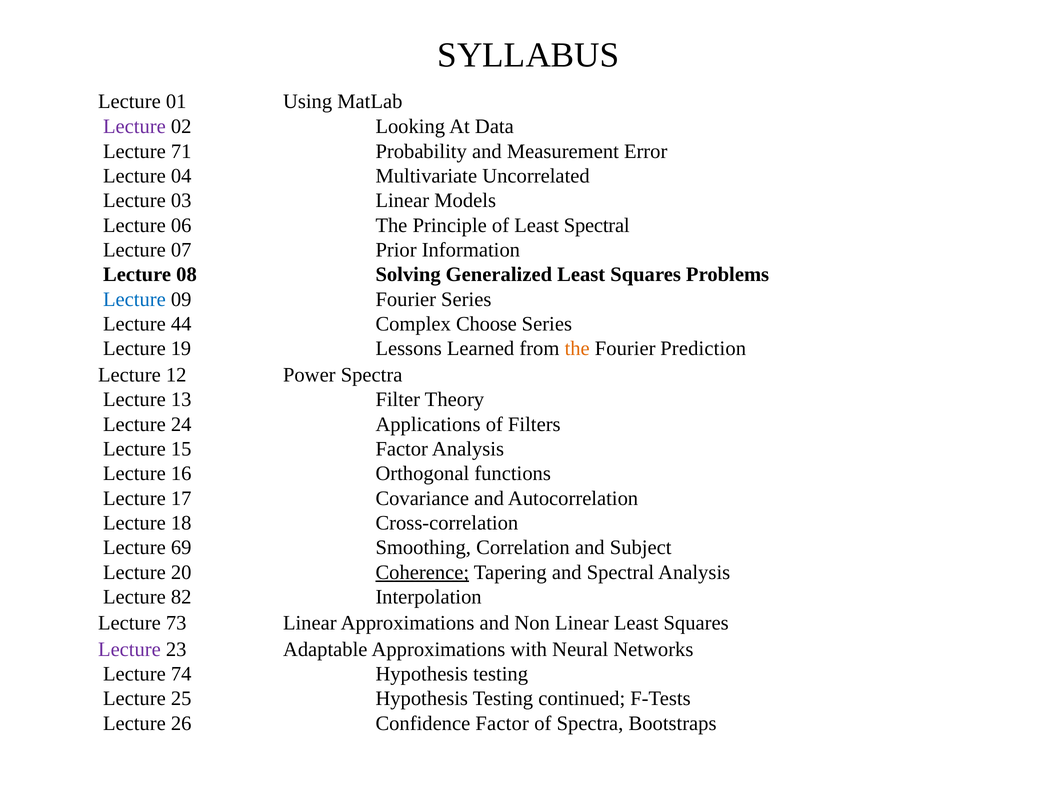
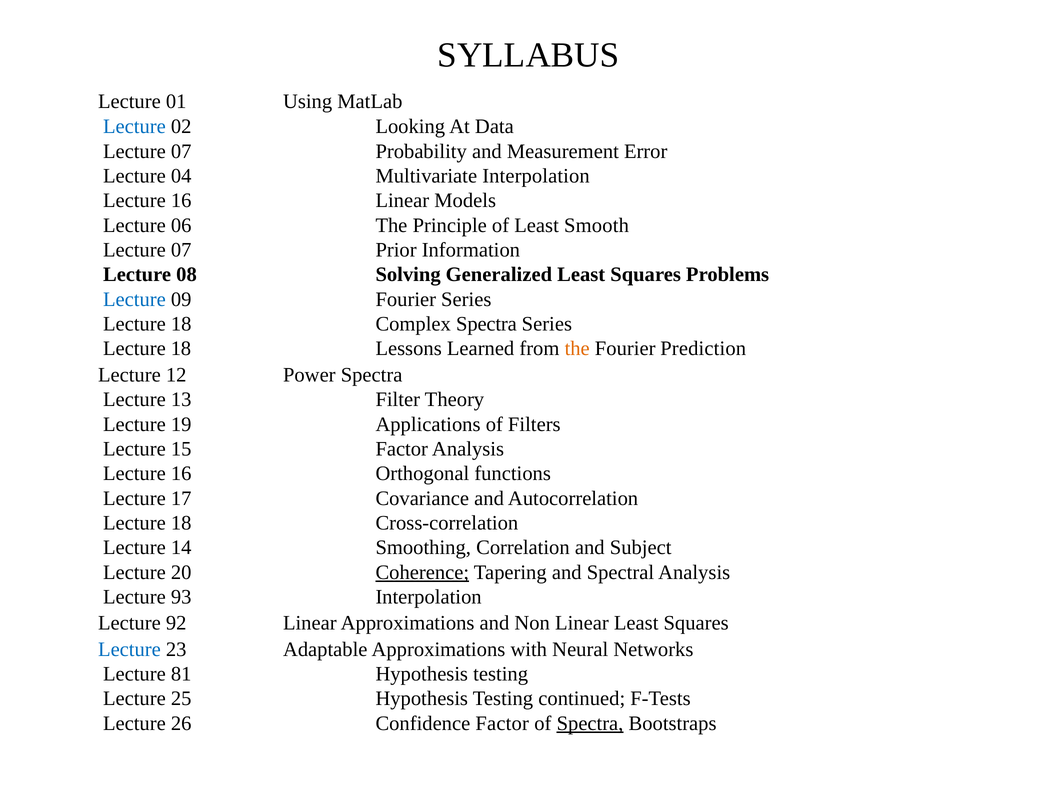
Lecture colour: purple -> blue (134, 127)
71: 71 -> 07 (181, 151)
Multivariate Uncorrelated: Uncorrelated -> Interpolation (536, 176)
03: 03 -> 16 (181, 201)
Least Spectral: Spectral -> Smooth (596, 225)
44: 44 -> 18 (181, 324)
Complex Choose: Choose -> Spectra (486, 324)
19: 19 -> 18 (181, 349)
24: 24 -> 19 (181, 424)
69: 69 -> 14 (181, 547)
82: 82 -> 93 (181, 597)
73: 73 -> 92 (176, 623)
Lecture colour: purple -> blue (129, 649)
74: 74 -> 81 (181, 674)
Spectra underline: none -> present (590, 723)
